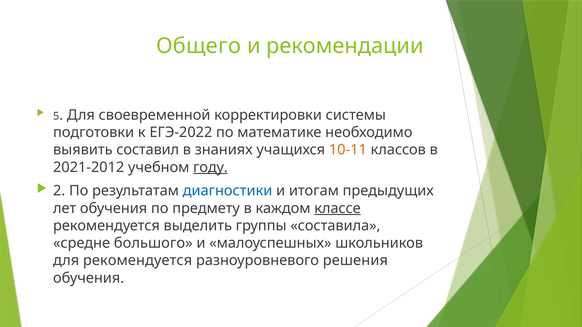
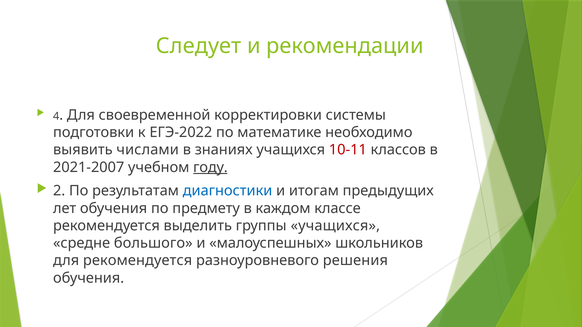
Общего: Общего -> Следует (199, 46)
5: 5 -> 4 (56, 116)
составил: составил -> числами (148, 150)
10-11 colour: orange -> red (348, 150)
2021-2012: 2021-2012 -> 2021-2007 (89, 167)
классе underline: present -> none (338, 208)
группы составила: составила -> учащихся (335, 226)
